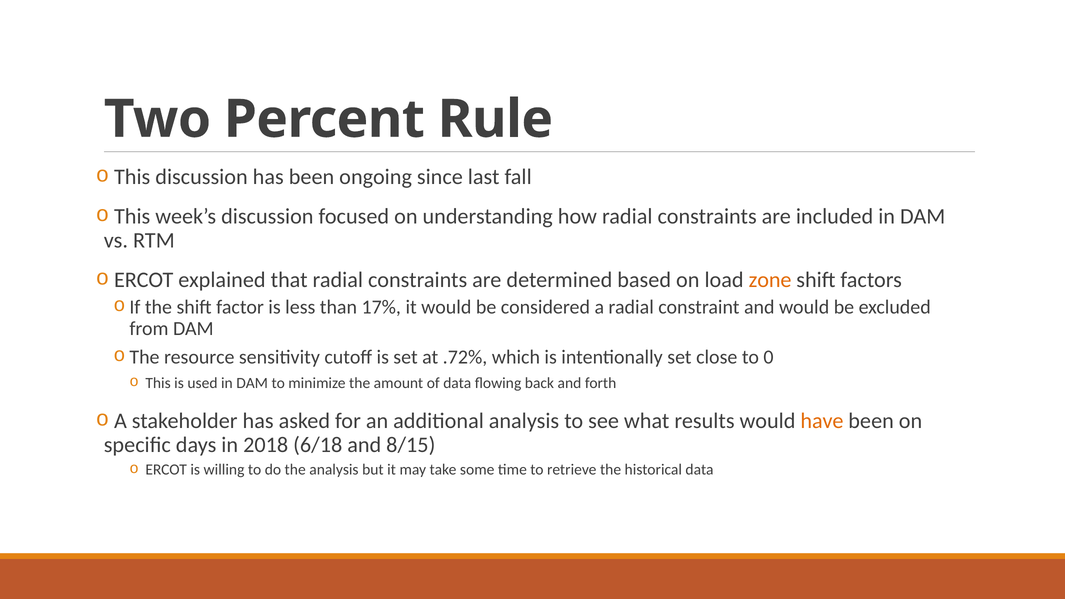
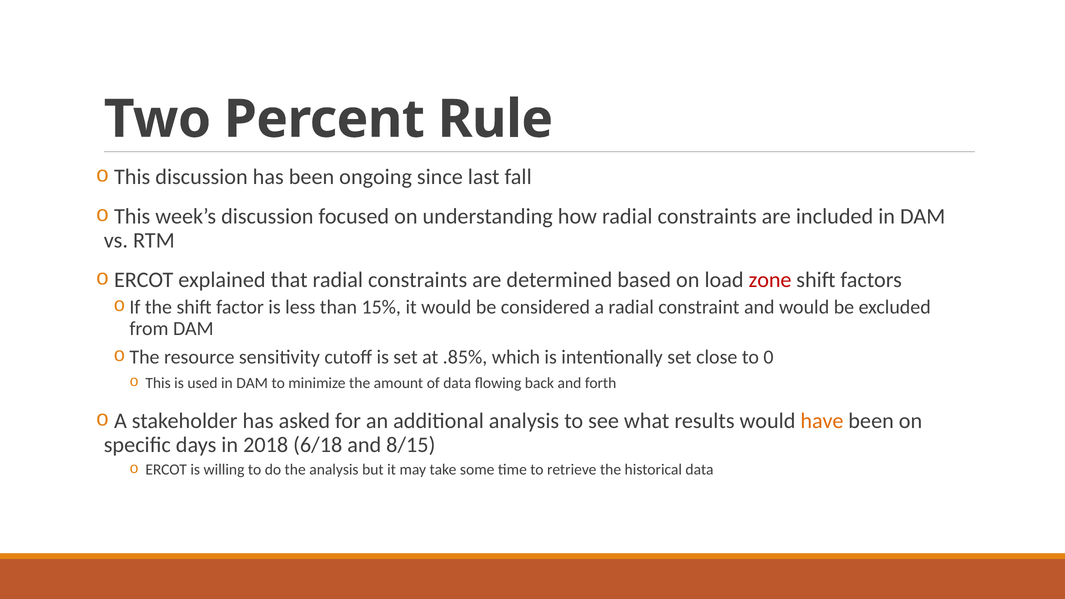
zone colour: orange -> red (770, 280)
17%: 17% -> 15% (381, 307)
.72%: .72% -> .85% (465, 357)
